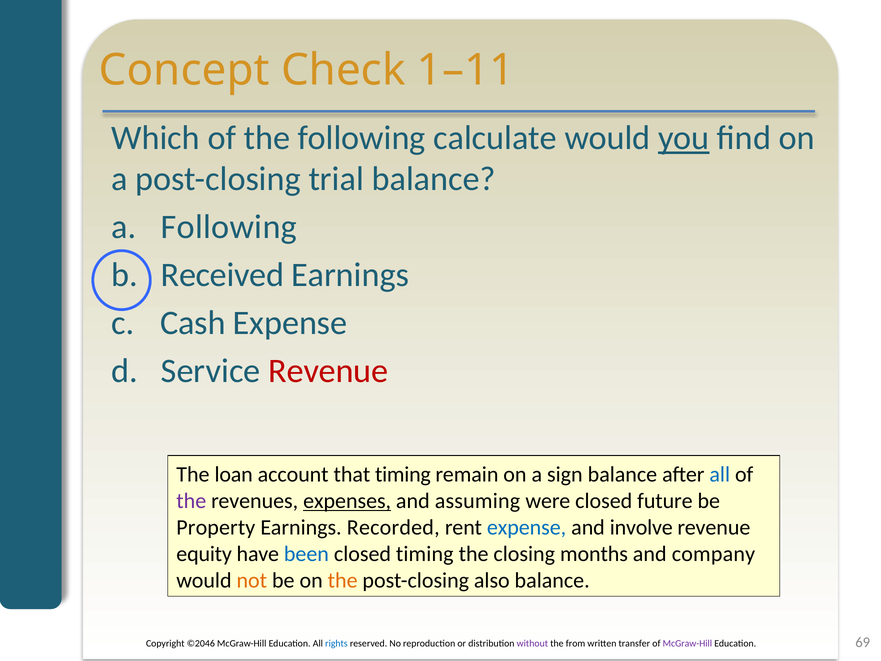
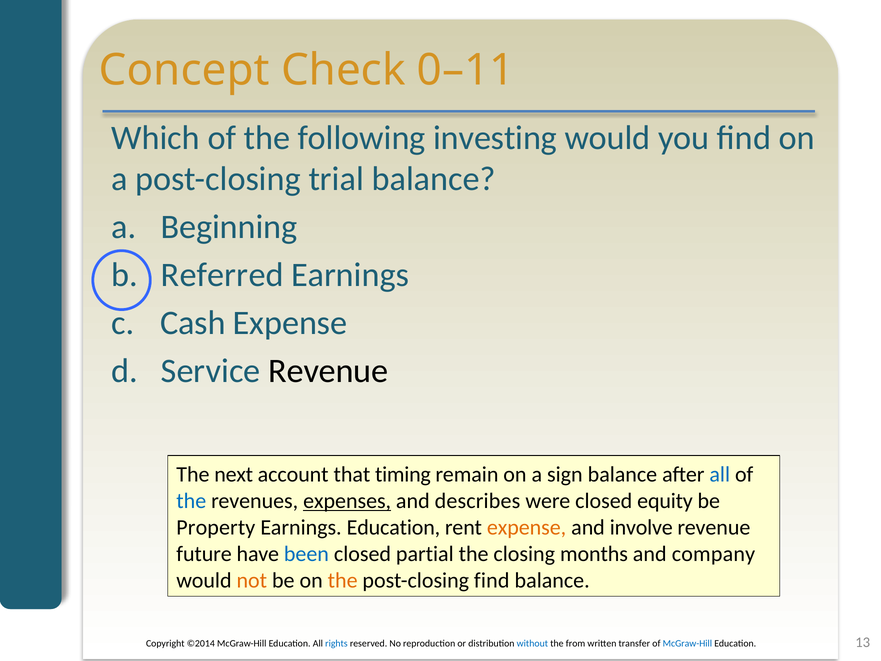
1–11: 1–11 -> 0–11 (466, 70)
calculate: calculate -> investing (495, 138)
you underline: present -> none (684, 138)
a Following: Following -> Beginning (229, 227)
Received: Received -> Referred (222, 275)
Revenue colour: red -> black (328, 371)
loan: loan -> next (234, 474)
the colour: purple -> blue (191, 501)
assuming: assuming -> describes (477, 501)
future: future -> equity (665, 501)
Earnings Recorded: Recorded -> Education (393, 527)
expense colour: blue -> orange (527, 527)
equity: equity -> future (204, 554)
closed timing: timing -> partial (425, 554)
post-closing also: also -> find (492, 580)
©2046: ©2046 -> ©2014 (201, 643)
without colour: purple -> blue (532, 643)
McGraw-Hill colour: purple -> blue (687, 643)
69: 69 -> 13 (863, 642)
